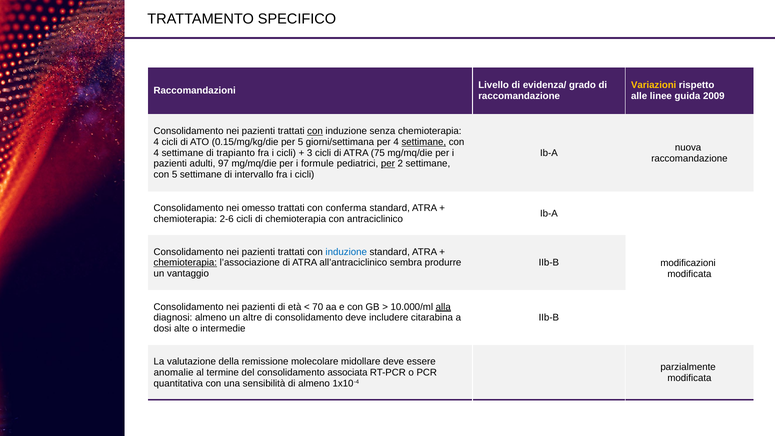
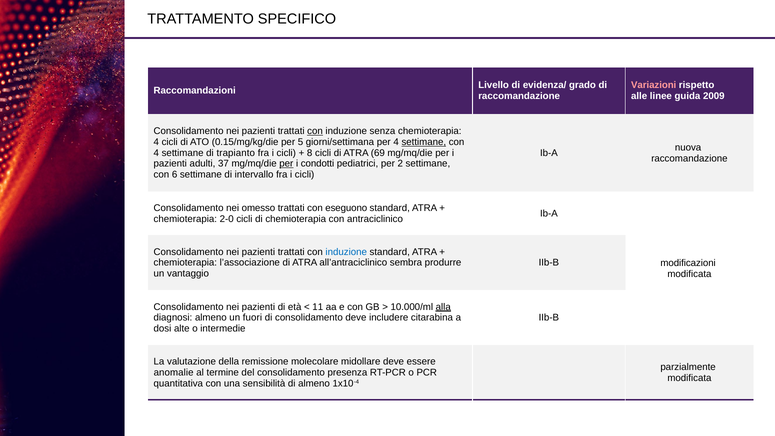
Variazioni colour: yellow -> pink (654, 85)
3: 3 -> 8 (310, 153)
75: 75 -> 69 (378, 153)
97: 97 -> 37 (223, 164)
per underline: none -> present (286, 164)
formule: formule -> condotti (318, 164)
per underline: present -> none (388, 164)
con 5: 5 -> 6 (175, 175)
conferma: conferma -> eseguono (346, 208)
2-6: 2-6 -> 2-0 (227, 219)
chemioterapia underline: present -> none (185, 263)
70: 70 -> 11 (318, 307)
altre: altre -> fuori (252, 318)
associata: associata -> presenza (347, 373)
